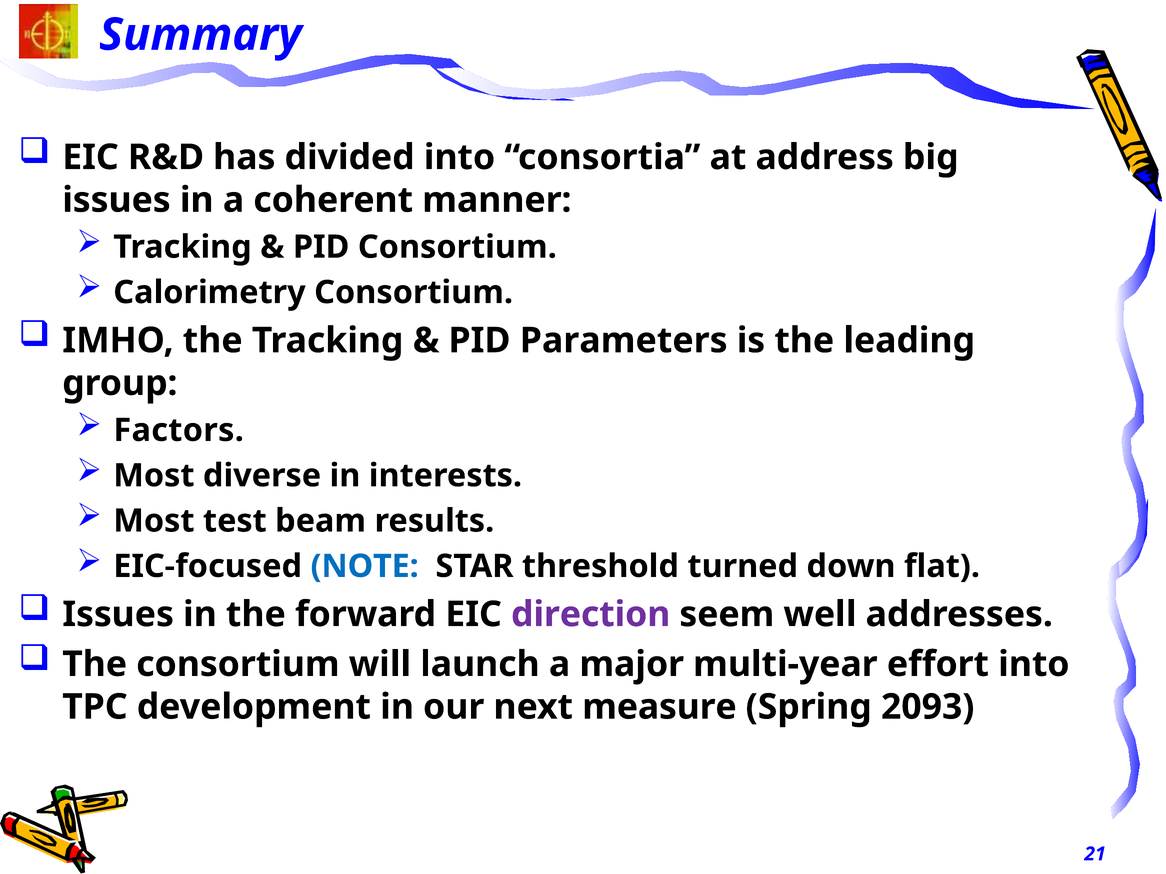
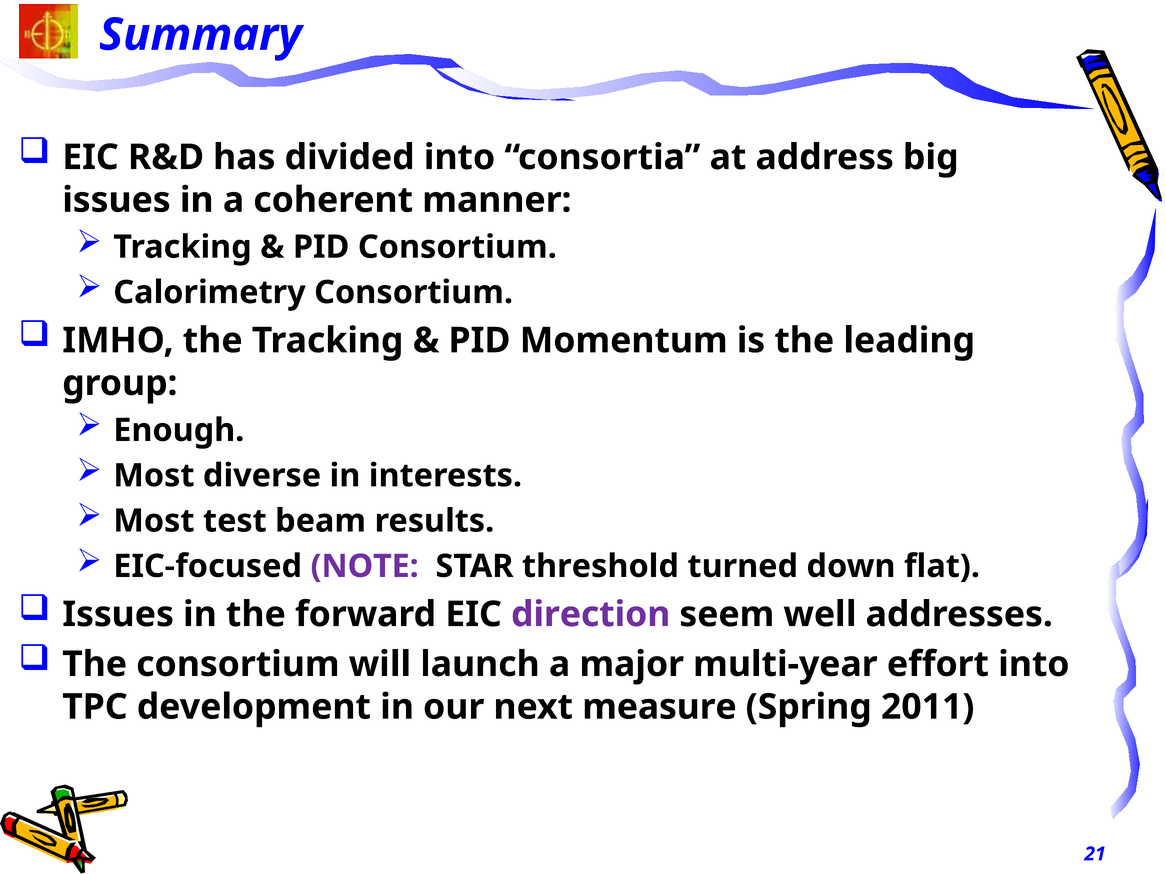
Parameters: Parameters -> Momentum (624, 341)
Factors: Factors -> Enough (179, 431)
NOTE colour: blue -> purple (365, 567)
2093: 2093 -> 2011 (928, 707)
